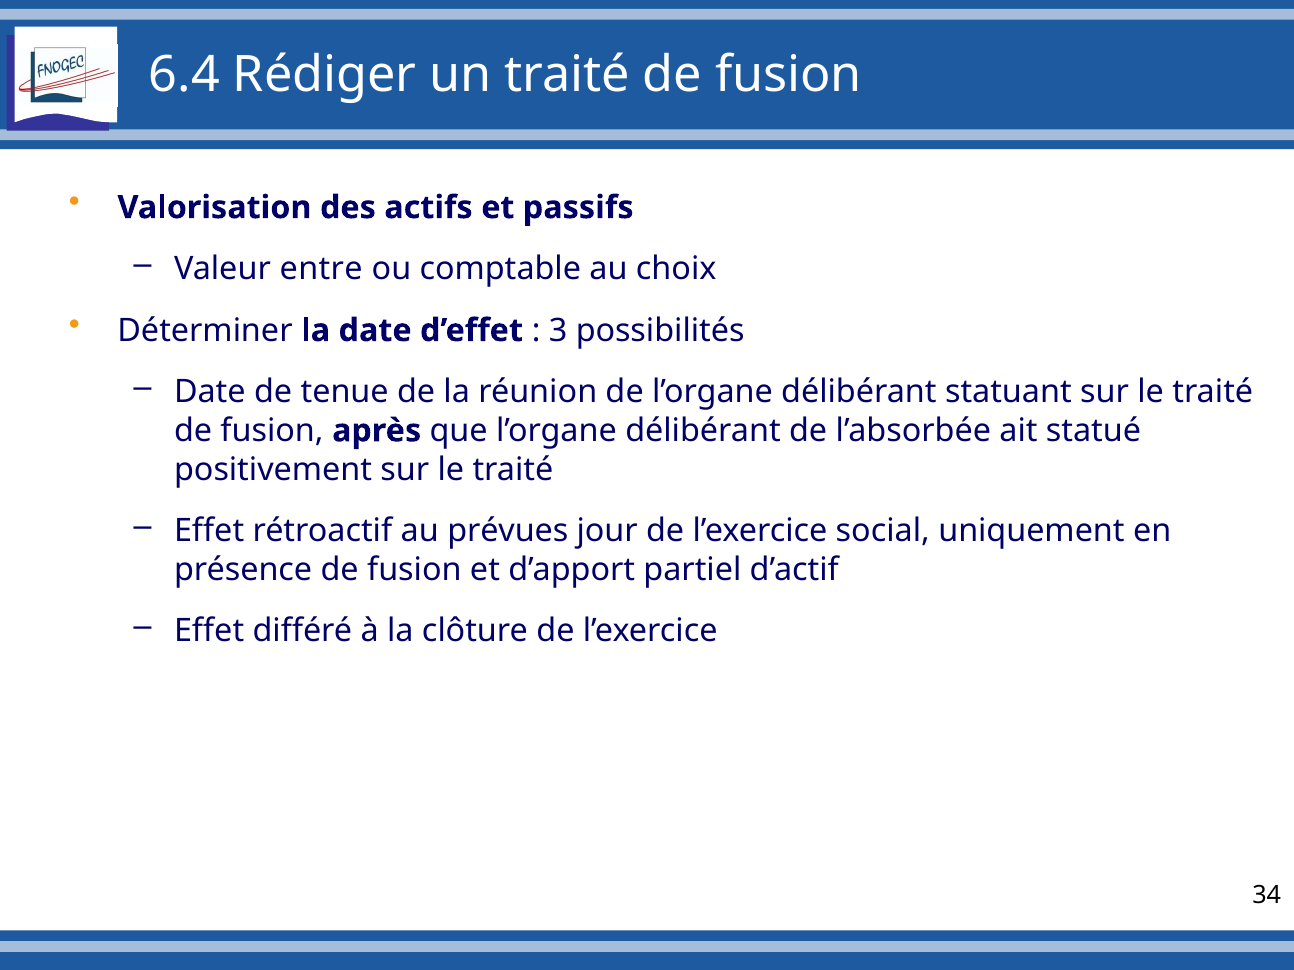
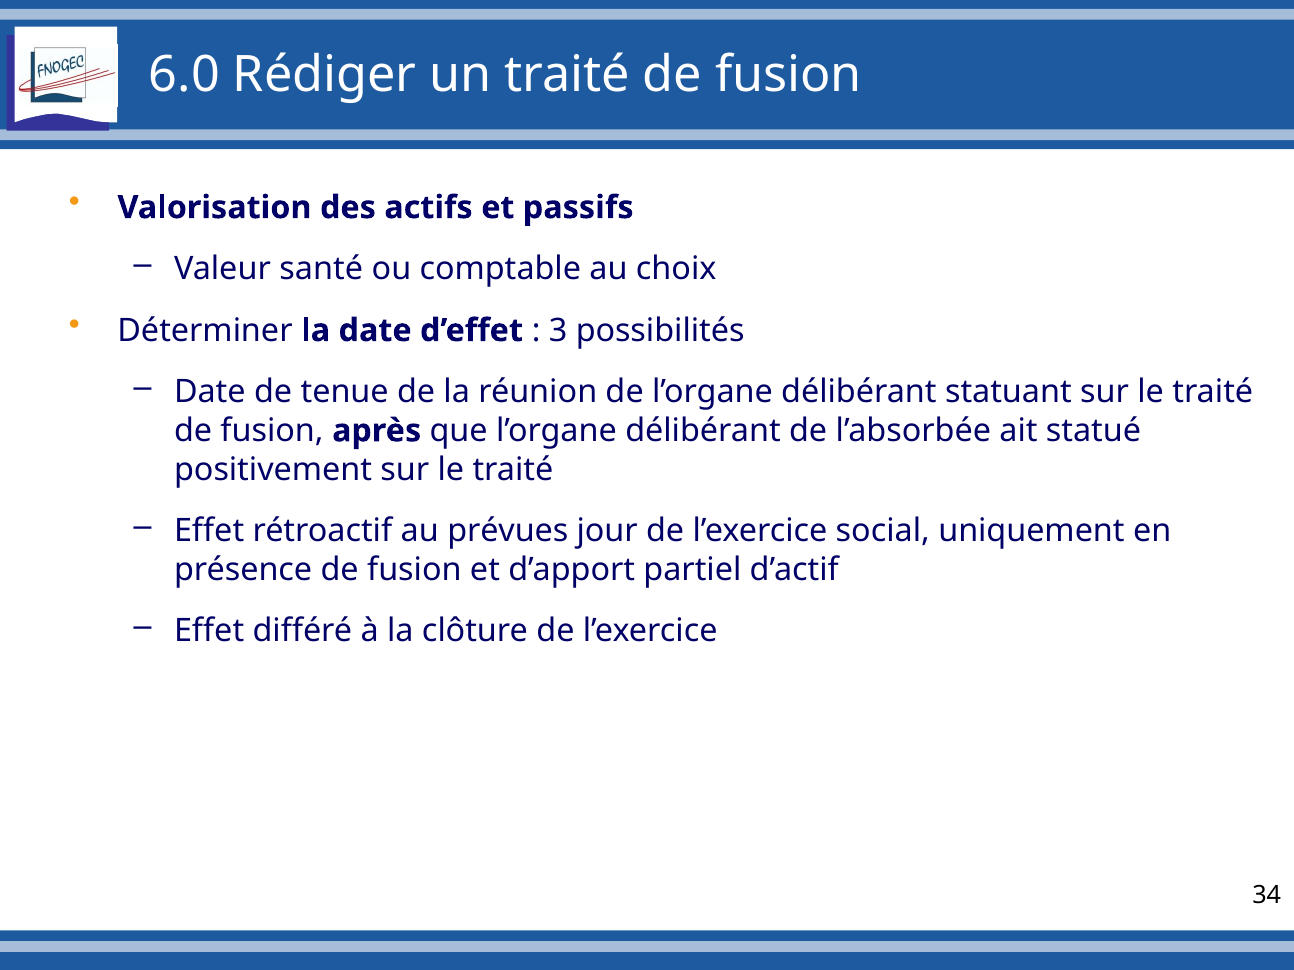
6.4: 6.4 -> 6.0 (184, 75)
entre: entre -> santé (321, 269)
